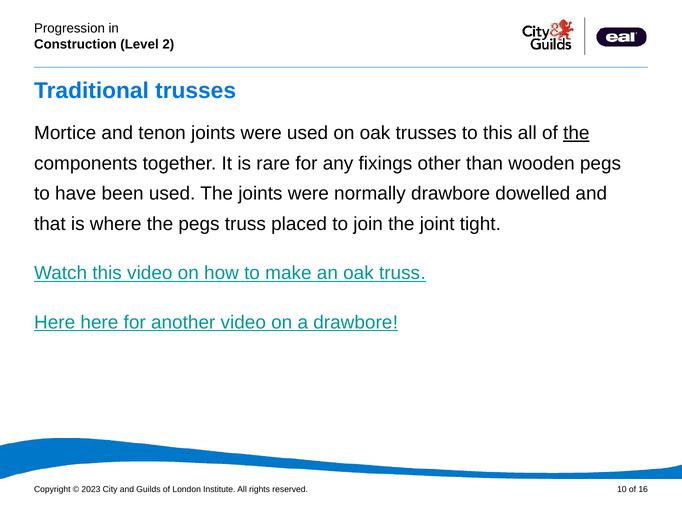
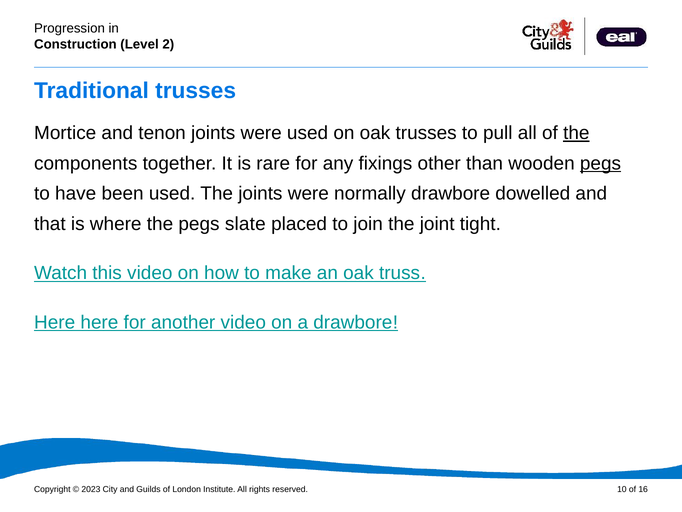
to this: this -> pull (498, 133)
pegs underline: none -> present (600, 163)
pegs truss: truss -> slate (245, 224)
